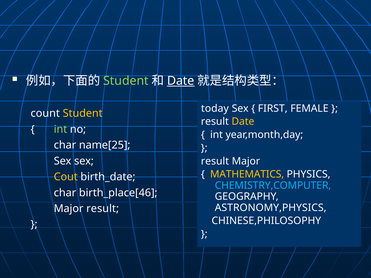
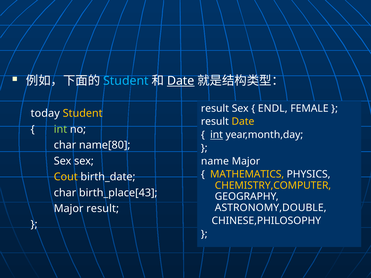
Student colour: light green -> light blue (126, 81)
today: today -> result (215, 109)
FIRST: FIRST -> ENDL (273, 109)
count: count -> today (45, 113)
int underline: none -> present (217, 135)
name[25: name[25 -> name[80 (105, 145)
result: result -> name (215, 161)
CHEMISTRY,COMPUTER colour: light blue -> yellow (273, 186)
birth_place[46: birth_place[46 -> birth_place[43 (118, 193)
ASTRONOMY,PHYSICS: ASTRONOMY,PHYSICS -> ASTRONOMY,DOUBLE (271, 208)
